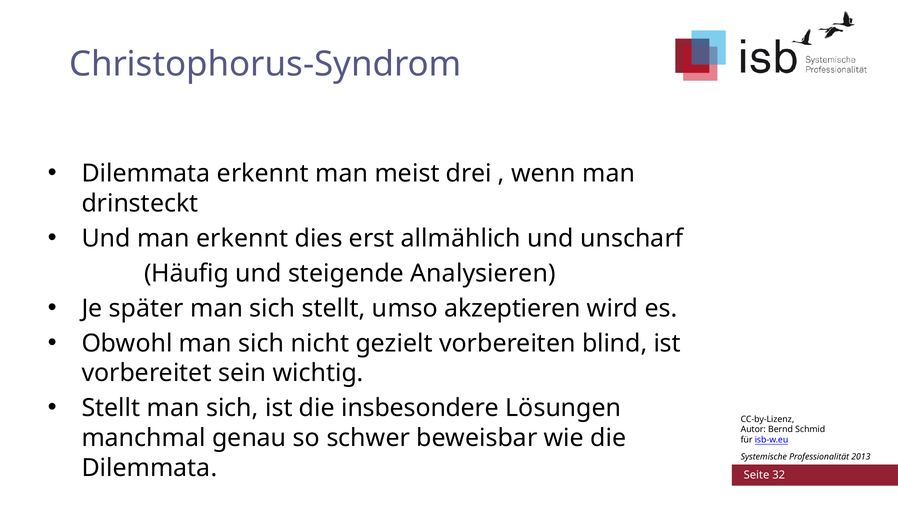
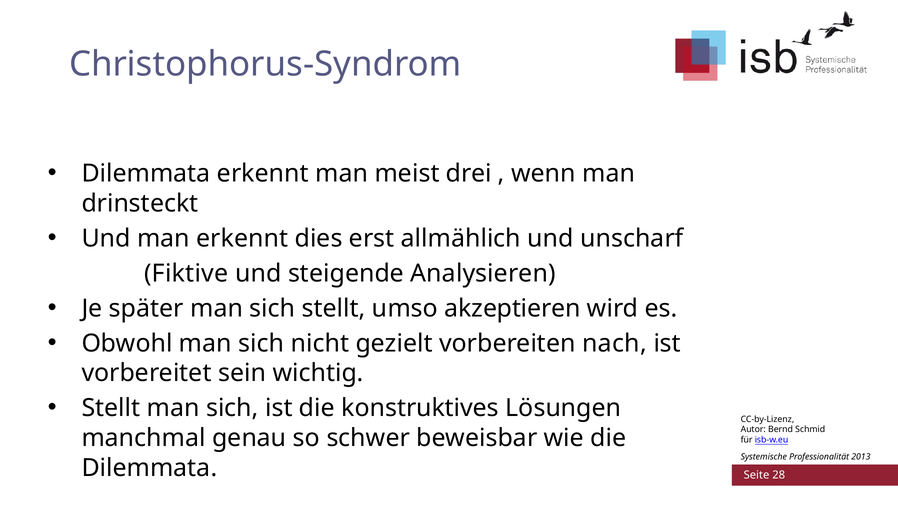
Häufig: Häufig -> Fiktive (186, 274)
blind: blind -> nach (614, 343)
insbesondere: insbesondere -> konstruktives (420, 408)
32: 32 -> 28 (779, 475)
